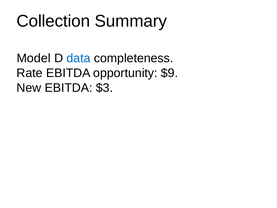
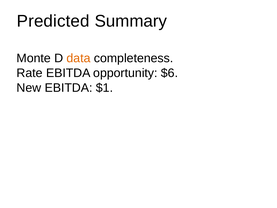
Collection: Collection -> Predicted (53, 21)
Model: Model -> Monte (34, 58)
data colour: blue -> orange (79, 58)
$9: $9 -> $6 (170, 73)
$3: $3 -> $1 (104, 88)
